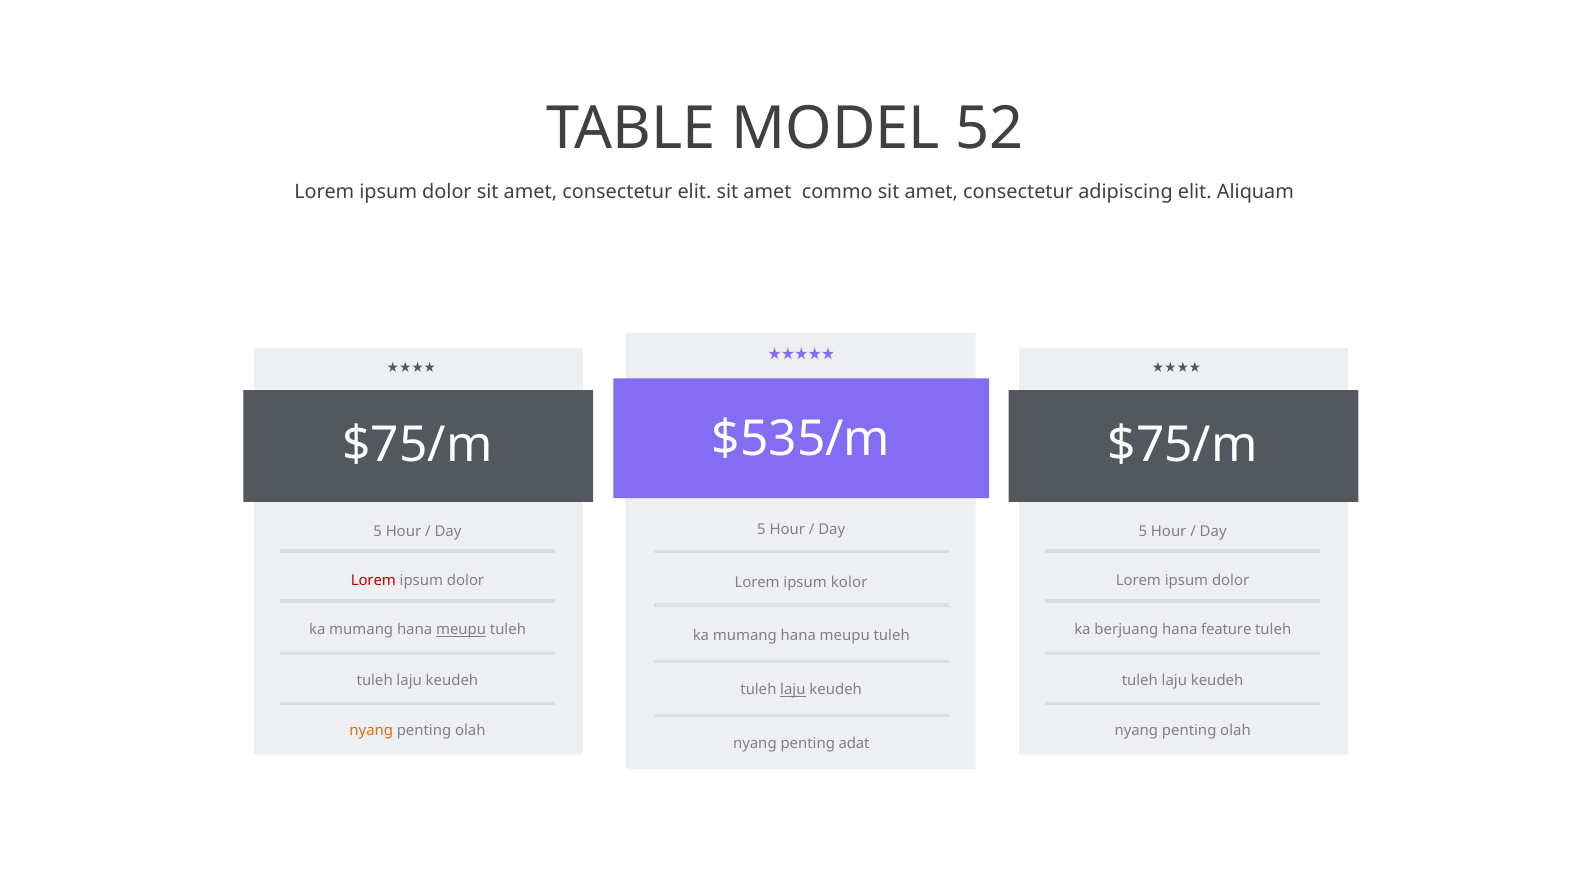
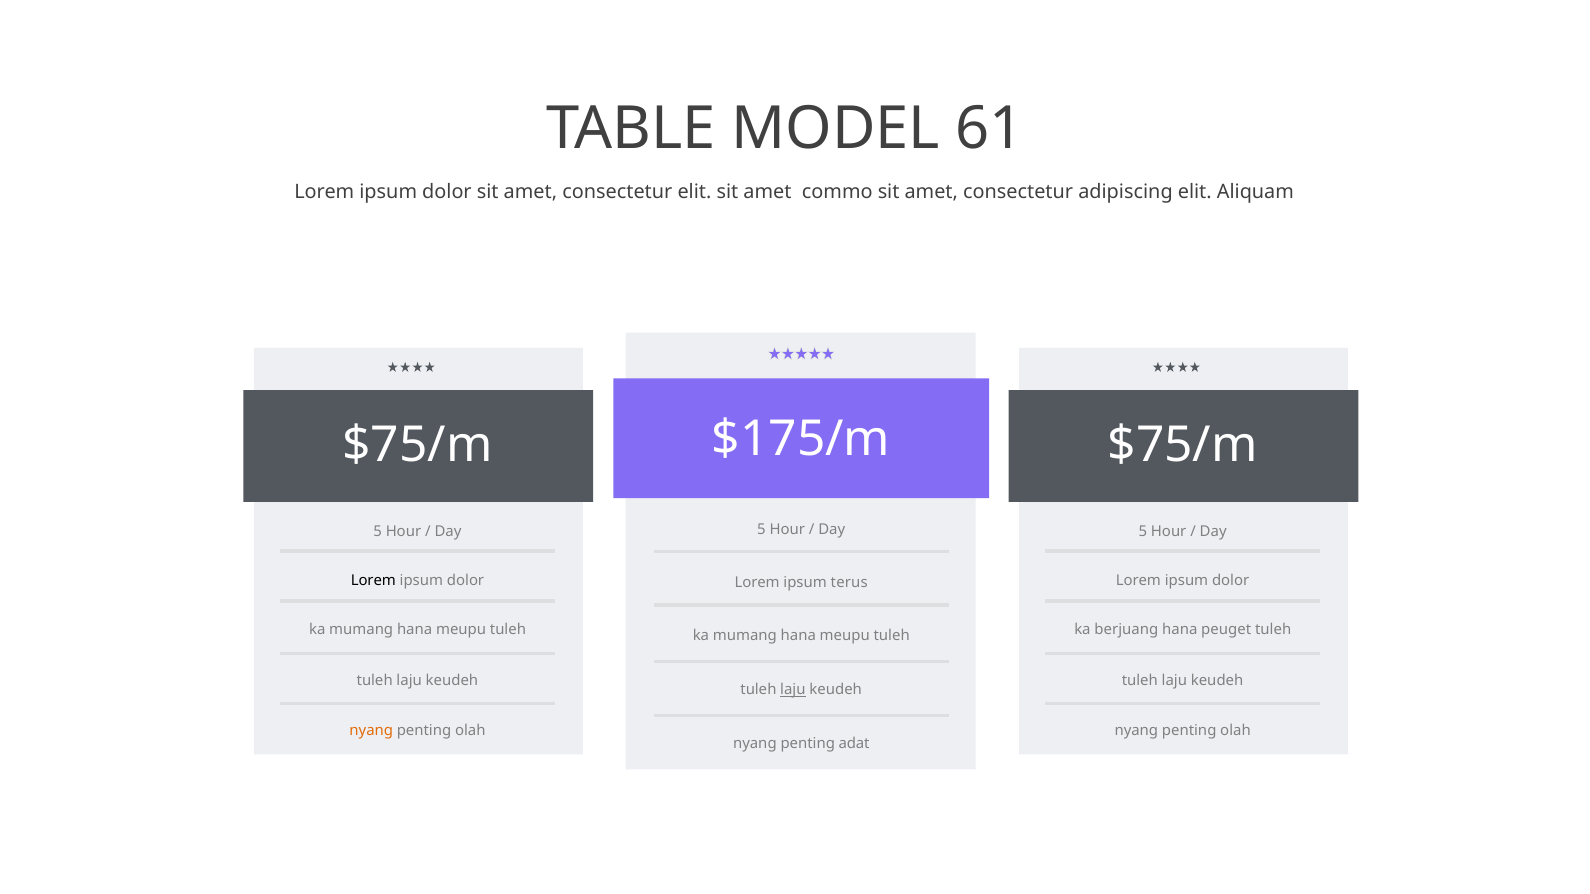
52: 52 -> 61 (990, 128)
$535/m: $535/m -> $175/m (801, 439)
Lorem colour: red -> black (373, 580)
kolor: kolor -> terus (849, 582)
meupu underline: present -> none (461, 630)
feature: feature -> peuget (1226, 630)
